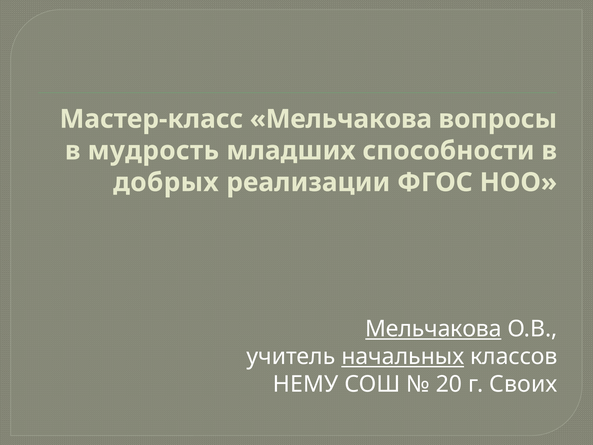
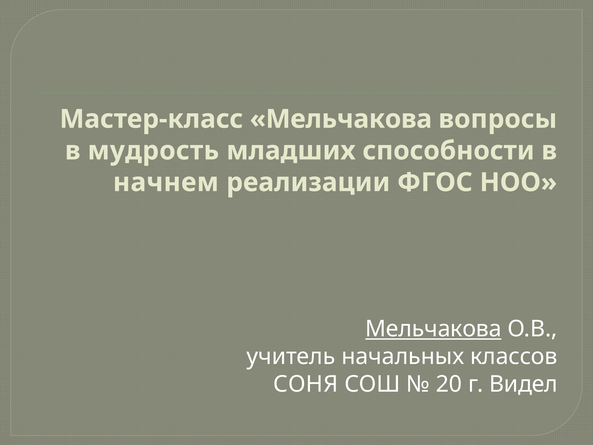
добрых: добрых -> начнем (166, 182)
начальных underline: present -> none (403, 356)
НЕМУ: НЕМУ -> СОНЯ (306, 384)
Своих: Своих -> Видел (523, 384)
